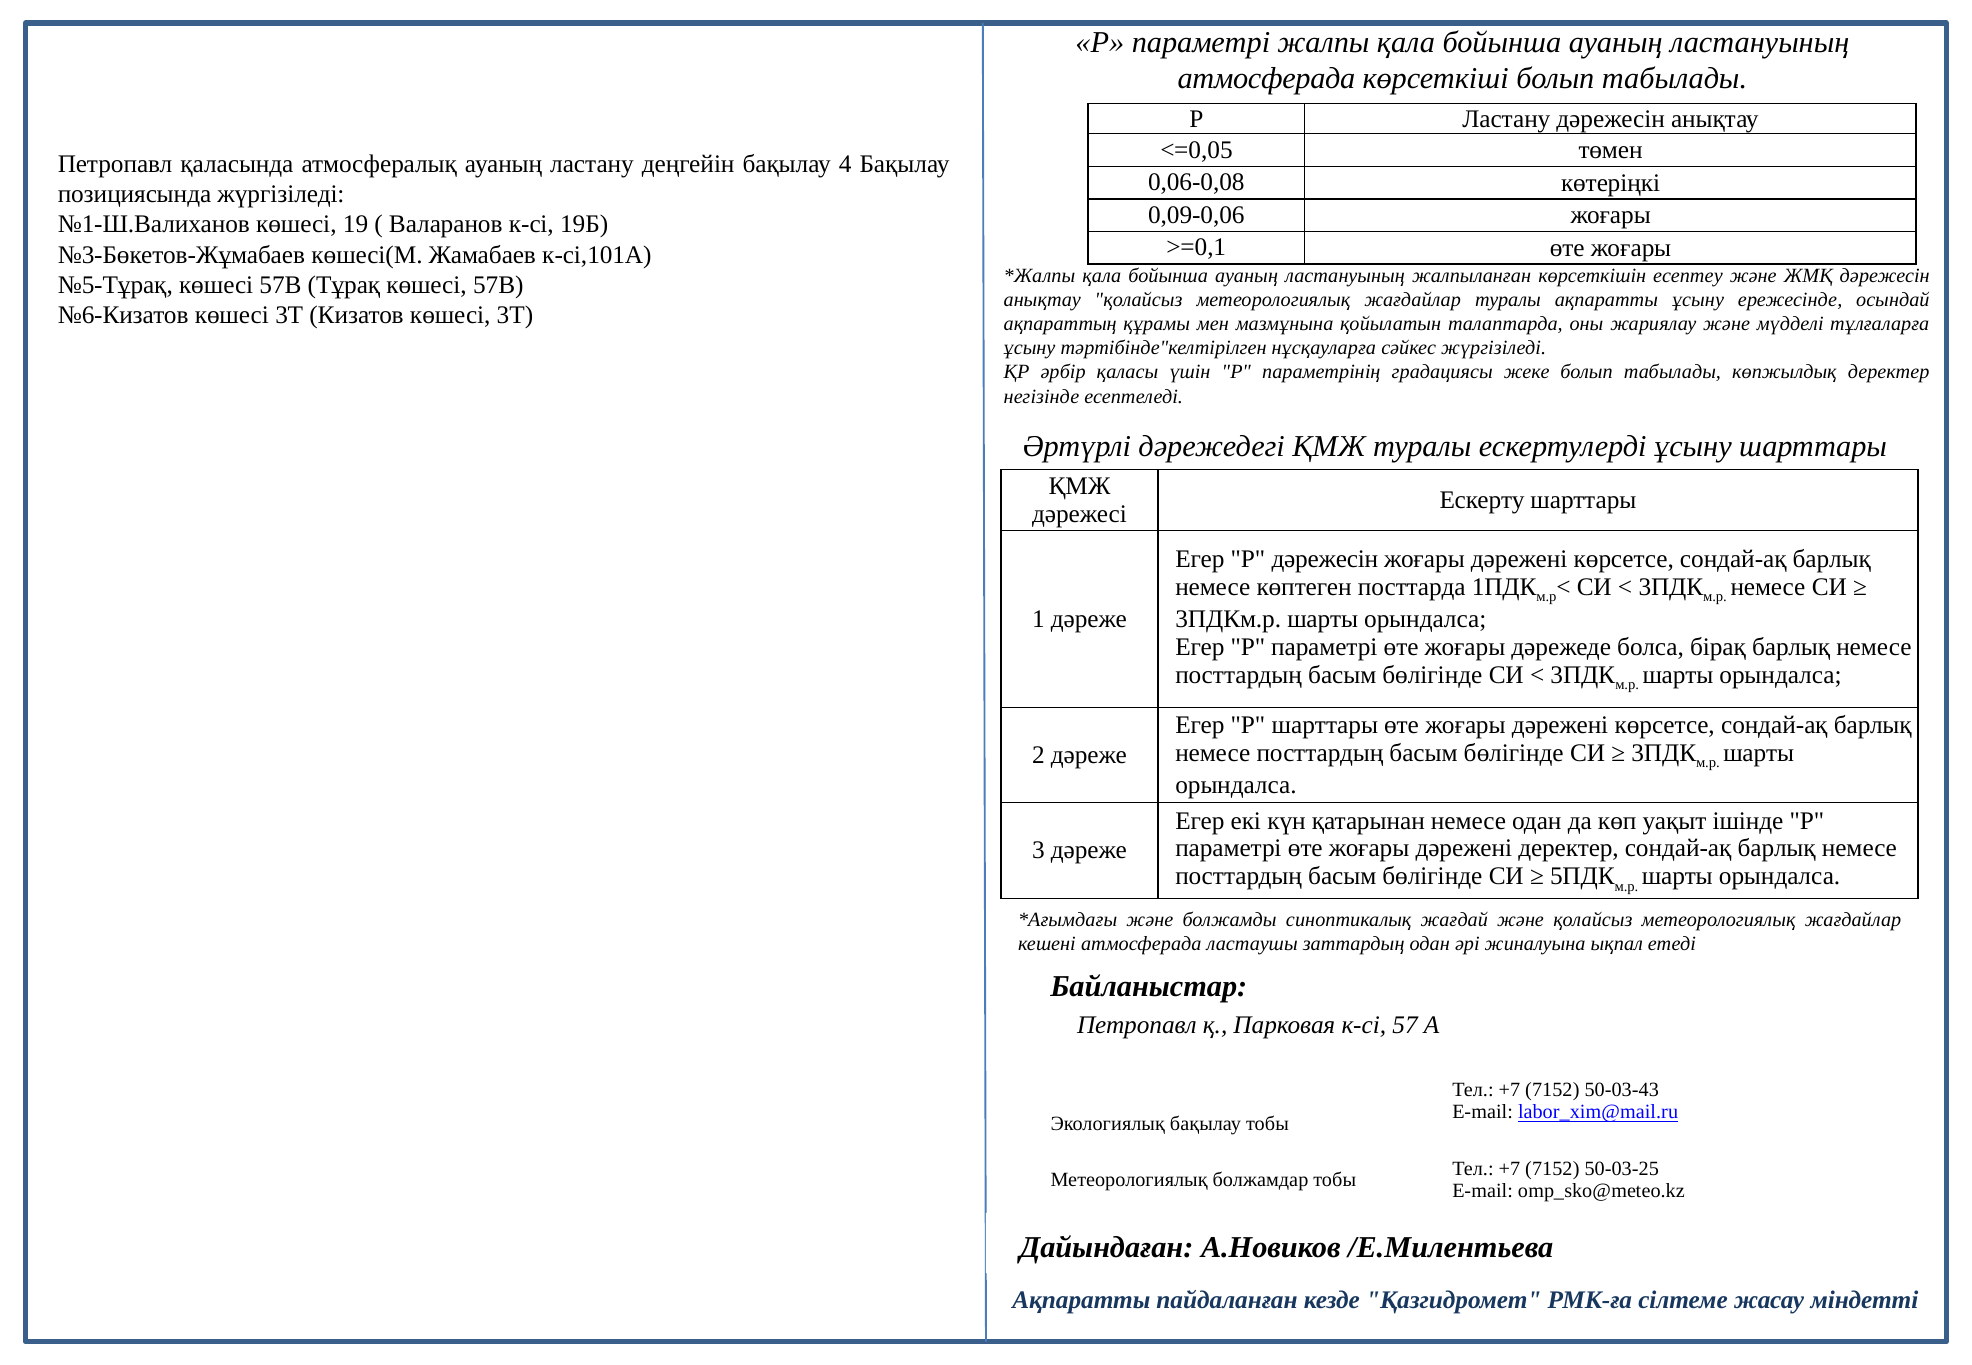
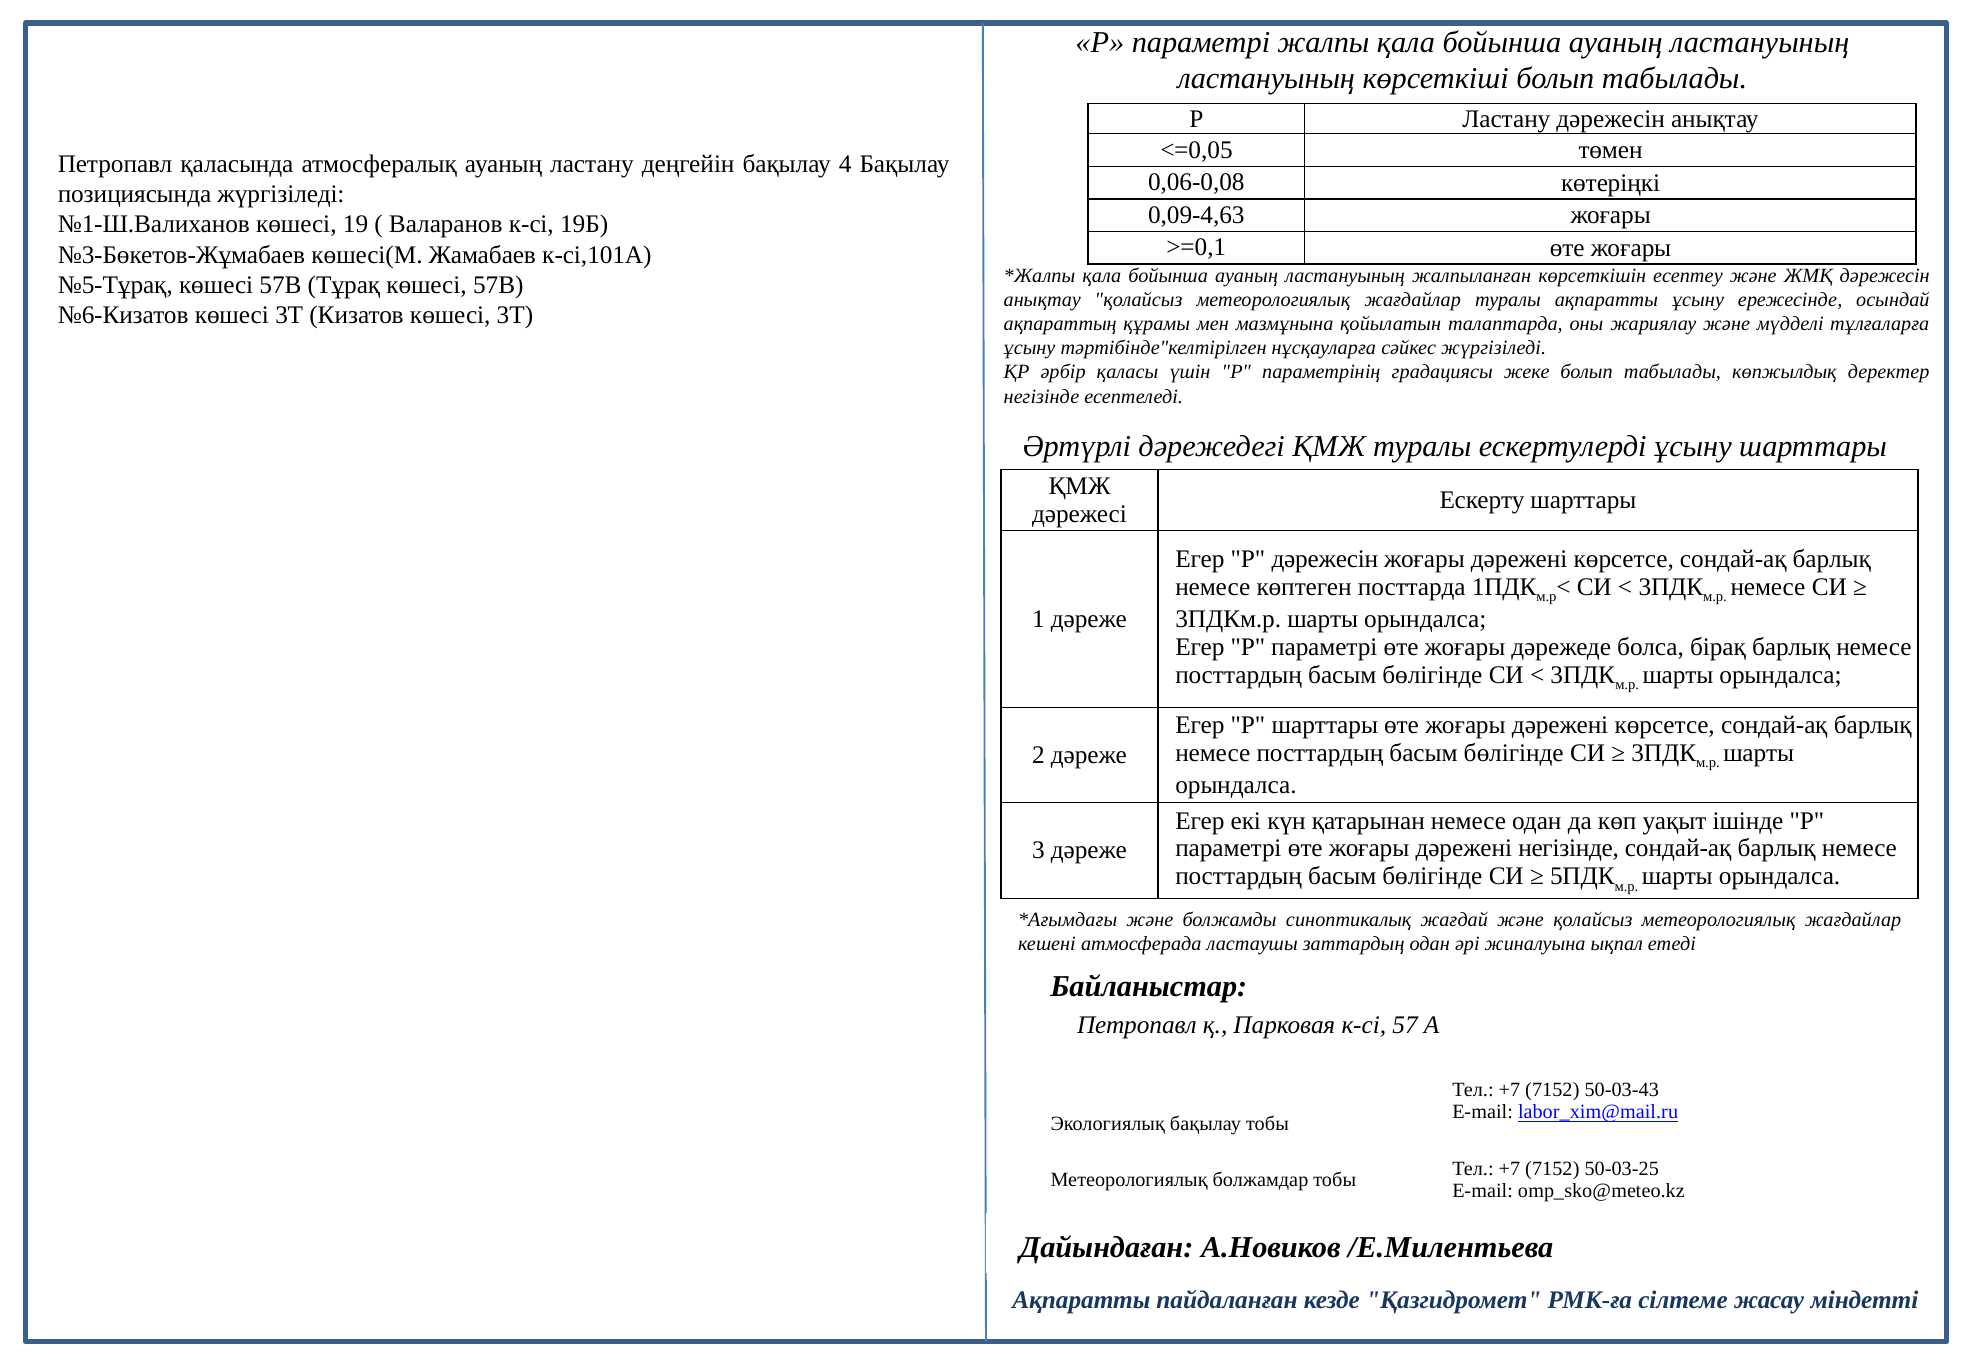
атмосферада: атмосферада -> ластануының (1266, 79)
0,09-0,06: 0,09-0,06 -> 0,09-4,63 (1196, 215)
дәрежені деректер: деректер -> негізінде (1569, 849)
